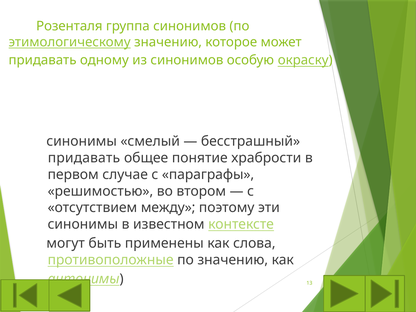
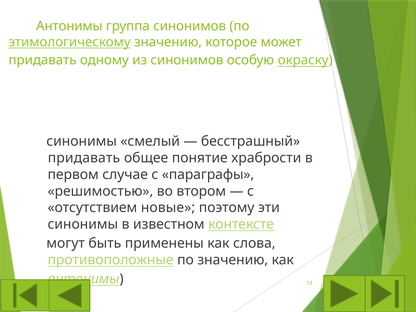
Розенталя: Розенталя -> Антонимы (69, 26)
между: между -> новые (168, 208)
